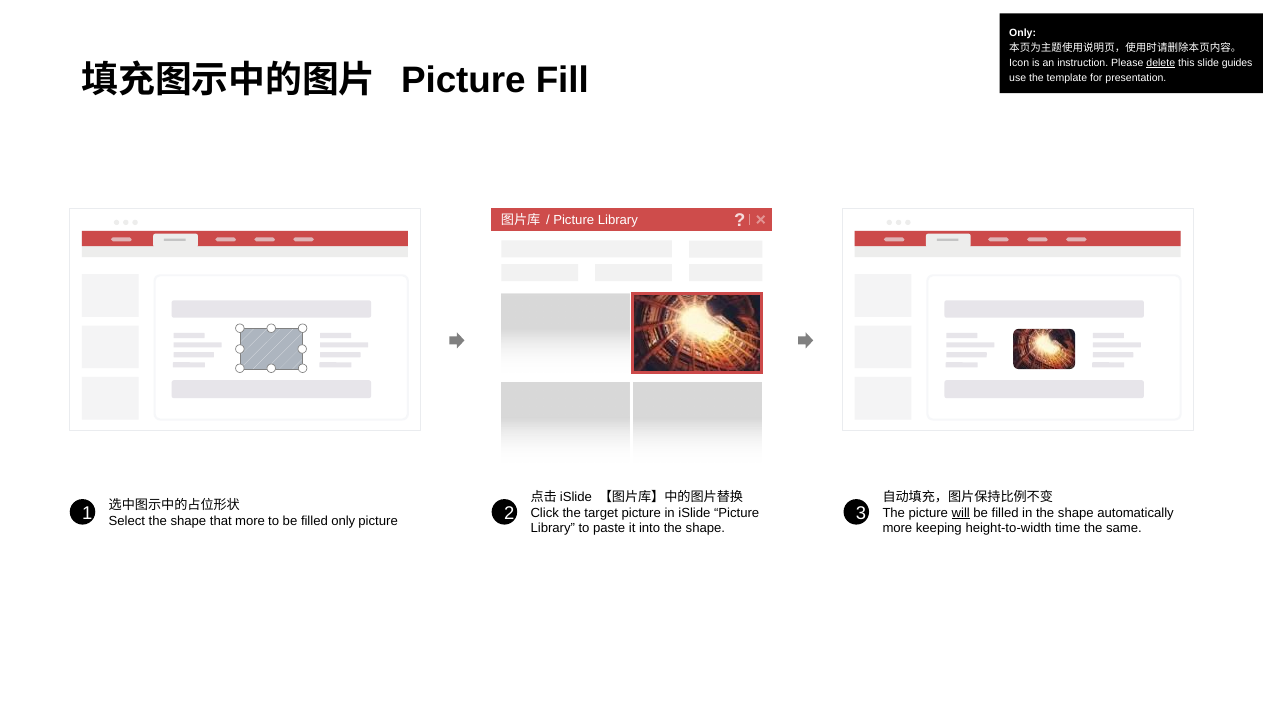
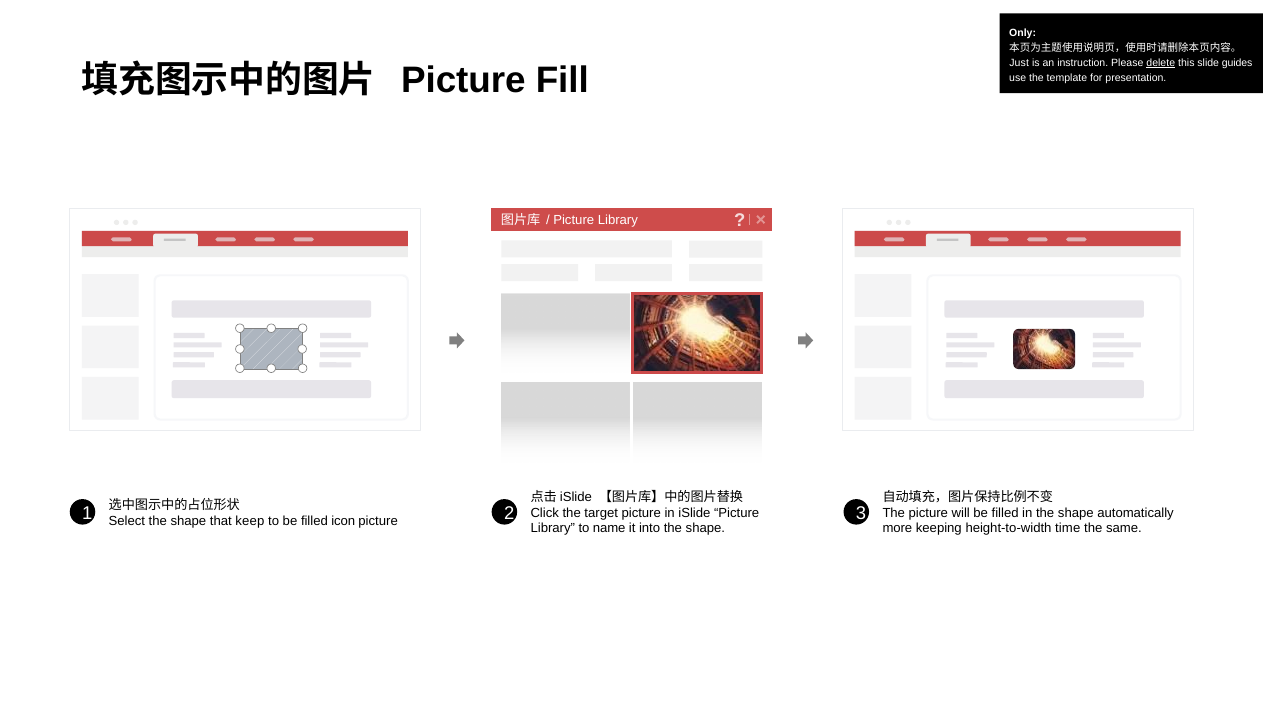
Icon: Icon -> Just (1019, 63)
will underline: present -> none (961, 513)
that more: more -> keep (250, 521)
filled only: only -> icon (343, 521)
paste: paste -> name (609, 529)
